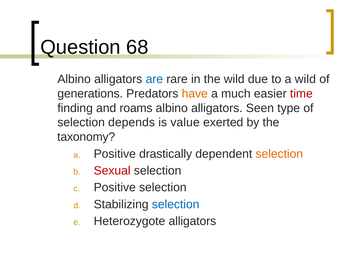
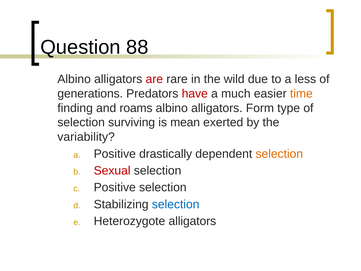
68: 68 -> 88 (137, 47)
are colour: blue -> red (154, 79)
a wild: wild -> less (305, 79)
have colour: orange -> red (195, 93)
time colour: red -> orange (301, 93)
Seen: Seen -> Form (260, 108)
depends: depends -> surviving (132, 122)
value: value -> mean (185, 122)
taxonomy: taxonomy -> variability (86, 137)
